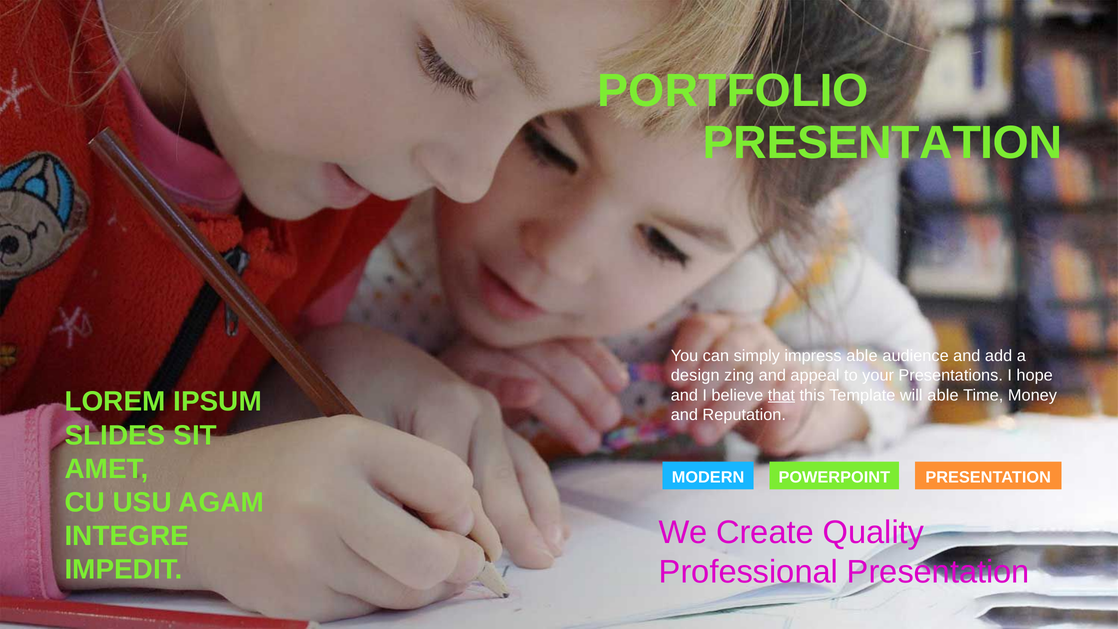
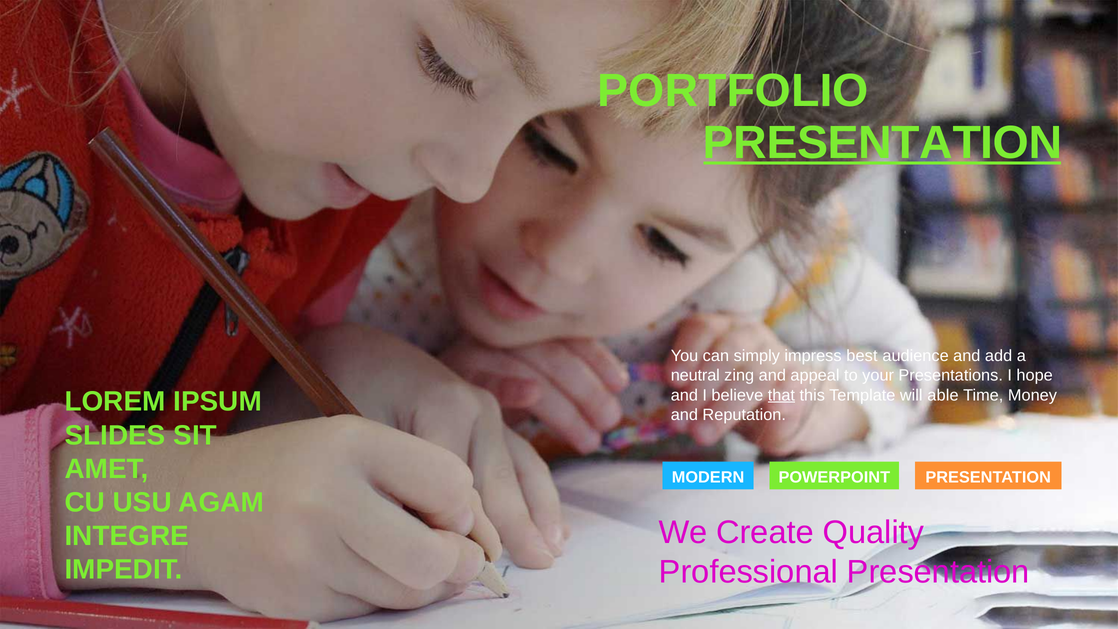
PRESENTATION underline: none -> present (883, 143)
impress able: able -> best (862, 356)
design: design -> neutral (695, 376)
